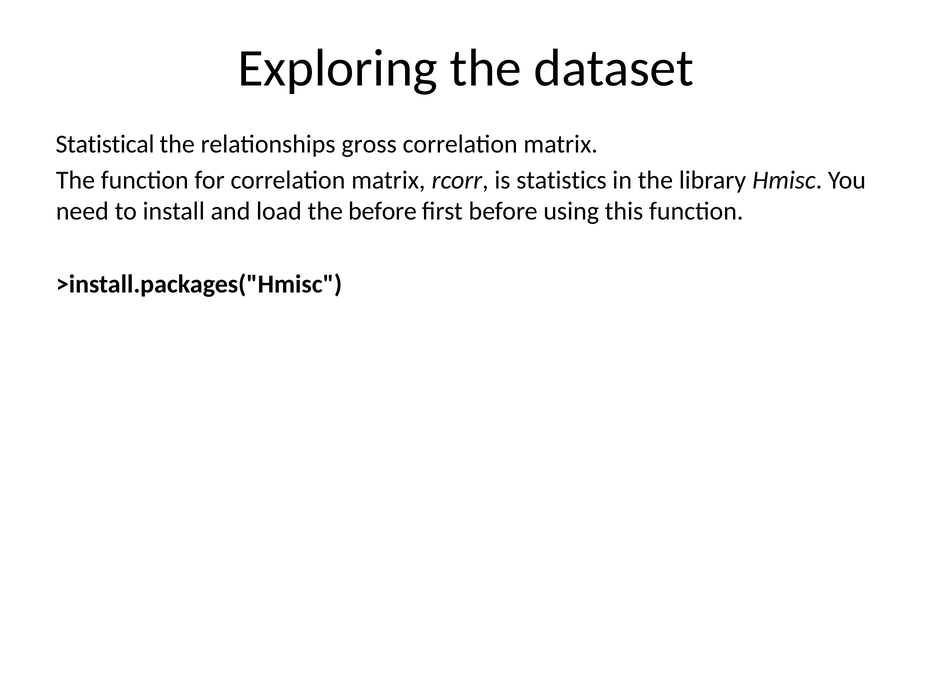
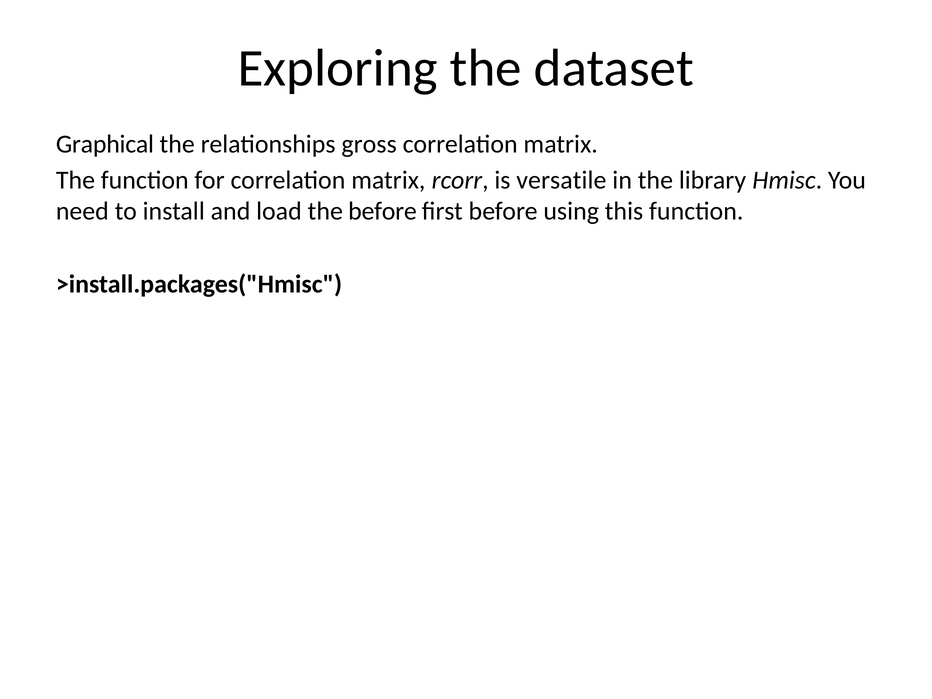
Statistical: Statistical -> Graphical (105, 144)
statistics: statistics -> versatile (561, 180)
